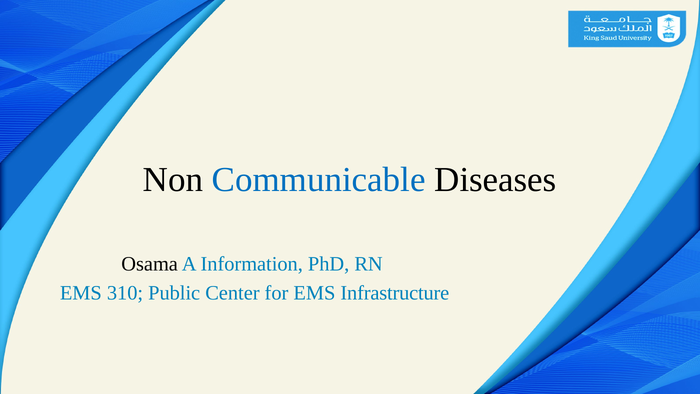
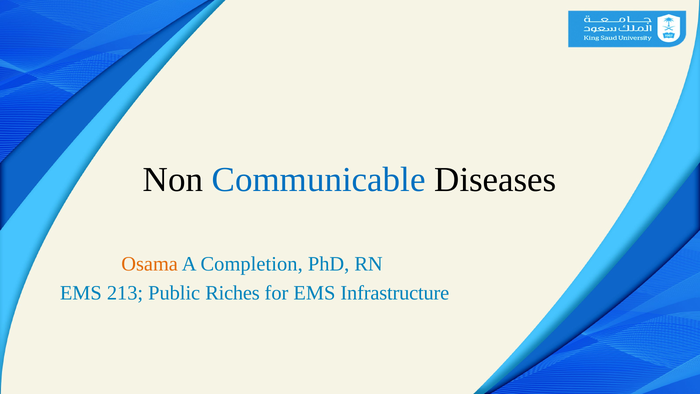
Osama colour: black -> orange (150, 264)
Information: Information -> Completion (252, 264)
310: 310 -> 213 (125, 293)
Center: Center -> Riches (233, 293)
